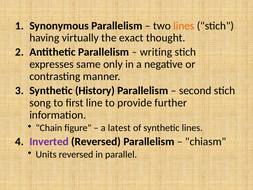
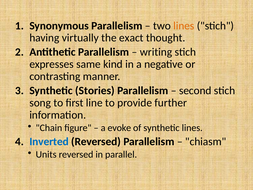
only: only -> kind (113, 64)
History: History -> Stories (95, 90)
latest: latest -> evoke (119, 128)
Inverted colour: purple -> blue (49, 141)
